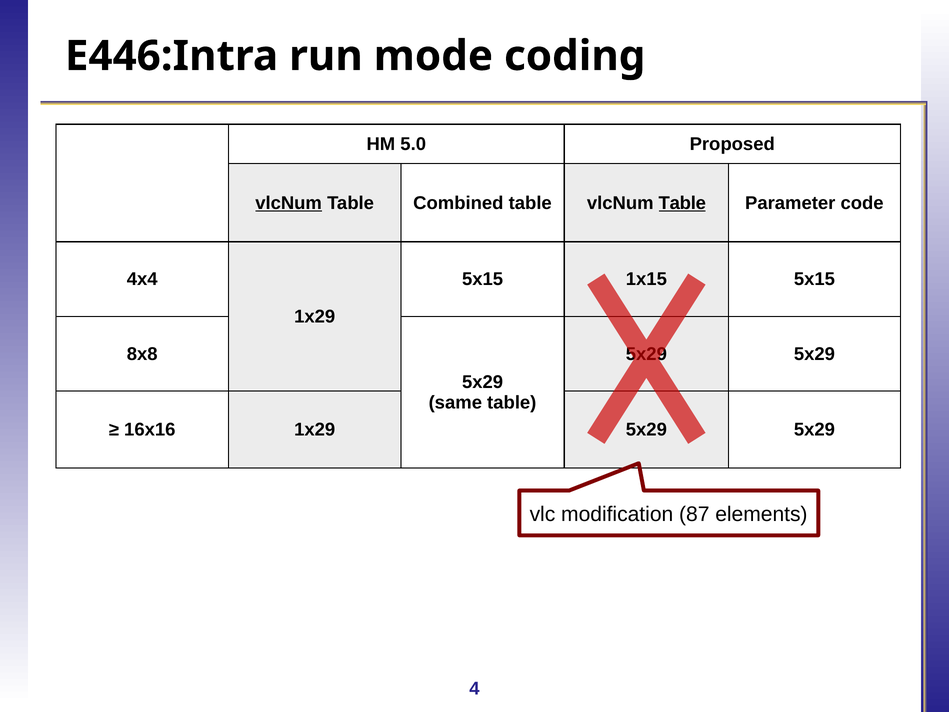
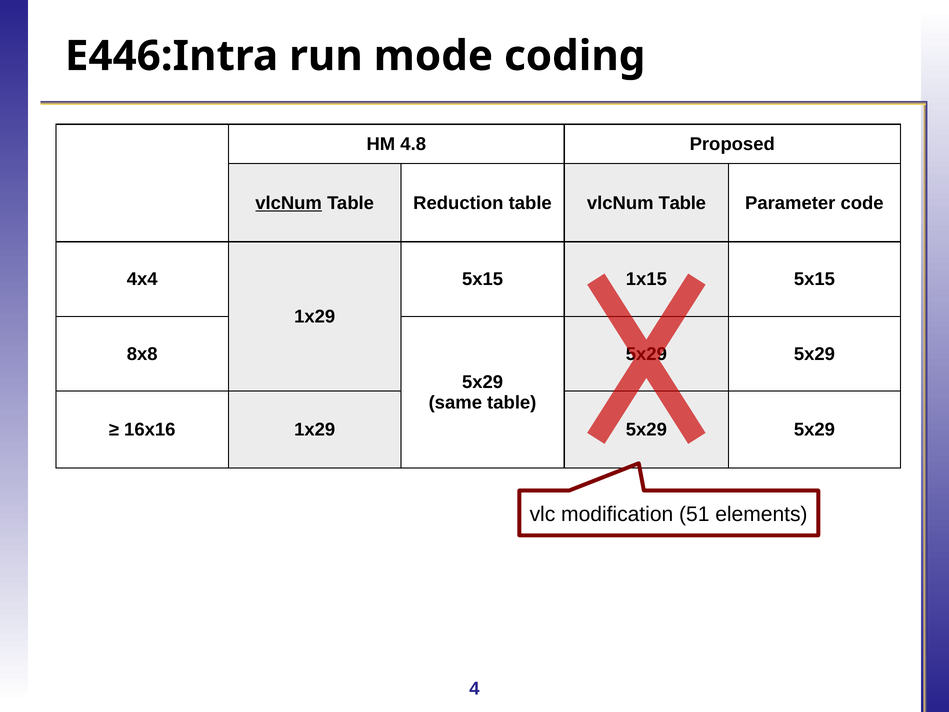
5.0: 5.0 -> 4.8 (413, 144)
Combined: Combined -> Reduction (458, 203)
Table underline: present -> none (682, 203)
87: 87 -> 51 (694, 514)
